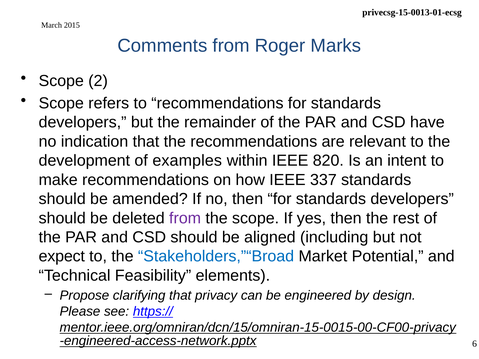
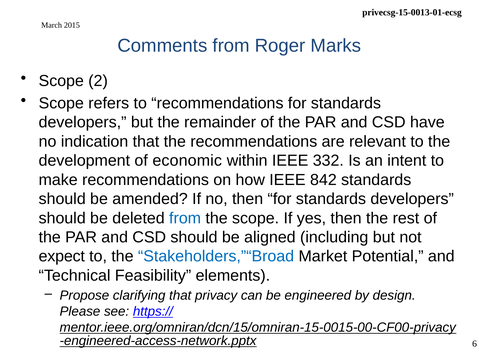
examples: examples -> economic (187, 161)
820: 820 -> 332 (328, 161)
337: 337 -> 842 (323, 180)
from colour: purple -> blue (185, 218)
